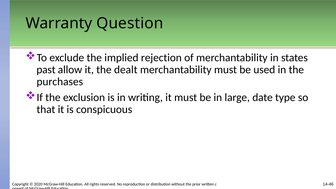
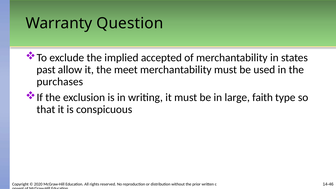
rejection: rejection -> accepted (161, 58)
dealt: dealt -> meet (126, 70)
date: date -> faith (263, 97)
